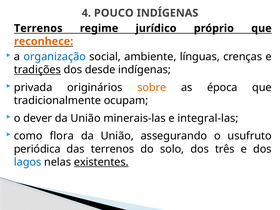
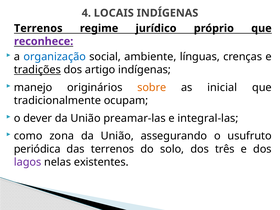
POUCO: POUCO -> LOCAIS (114, 13)
reconhece colour: orange -> purple (44, 41)
desde: desde -> artigo (100, 70)
privada: privada -> manejo (33, 88)
época: época -> inicial (222, 88)
minerais-las: minerais-las -> preamar-las (135, 118)
flora: flora -> zona (62, 136)
lagos colour: blue -> purple (28, 162)
existentes underline: present -> none (101, 162)
